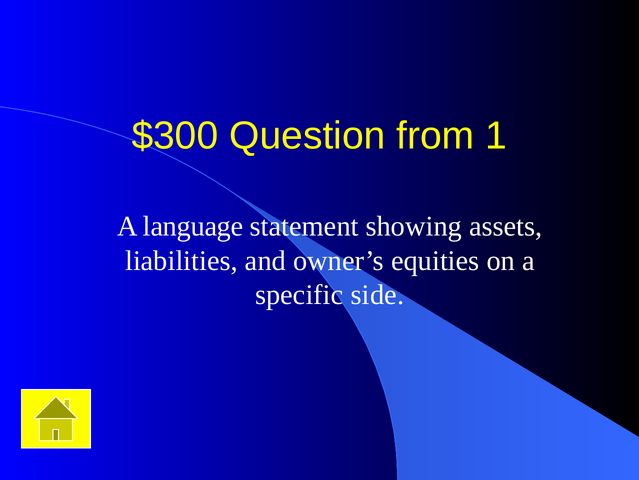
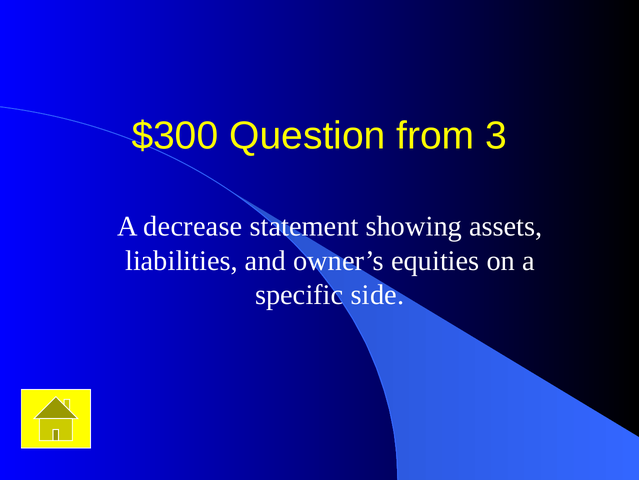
1: 1 -> 3 (496, 136)
language: language -> decrease (193, 226)
